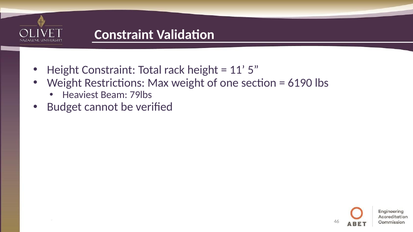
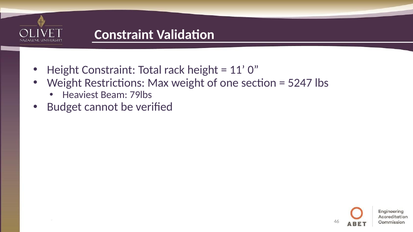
5: 5 -> 0 (253, 70)
6190: 6190 -> 5247 (300, 83)
